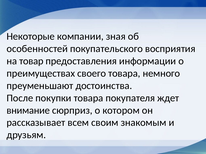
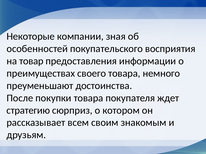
внимание: внимание -> стратегию (28, 111)
